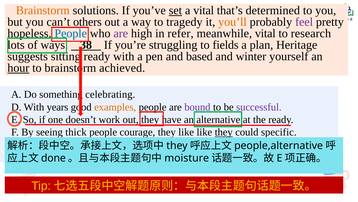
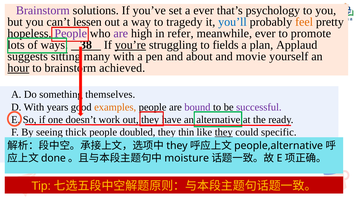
Brainstorm colour: orange -> purple (43, 10)
set underline: present -> none (175, 10)
a vital: vital -> ever (204, 10)
determined: determined -> psychology (273, 10)
others: others -> lessen (87, 22)
you’ll colour: orange -> blue (232, 22)
feel colour: purple -> orange (304, 22)
People colour: blue -> purple (71, 33)
meanwhile vital: vital -> ever (265, 33)
research: research -> promote (311, 33)
you’re underline: none -> present (130, 45)
Heritage: Heritage -> Applaud (297, 45)
ready: ready -> many (97, 56)
based: based -> about (199, 56)
and winter: winter -> movie (251, 56)
celebrating: celebrating -> themselves (110, 94)
courage: courage -> doubled (137, 132)
they like: like -> thin (186, 132)
